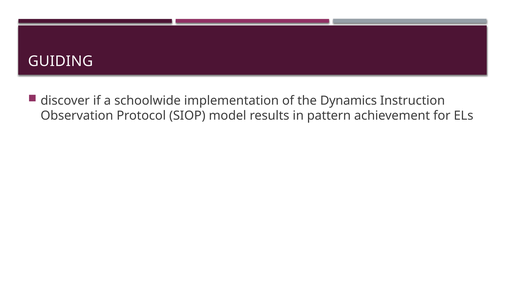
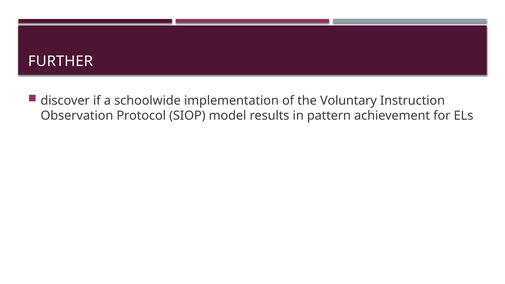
GUIDING: GUIDING -> FURTHER (61, 61)
Dynamics: Dynamics -> Voluntary (348, 101)
